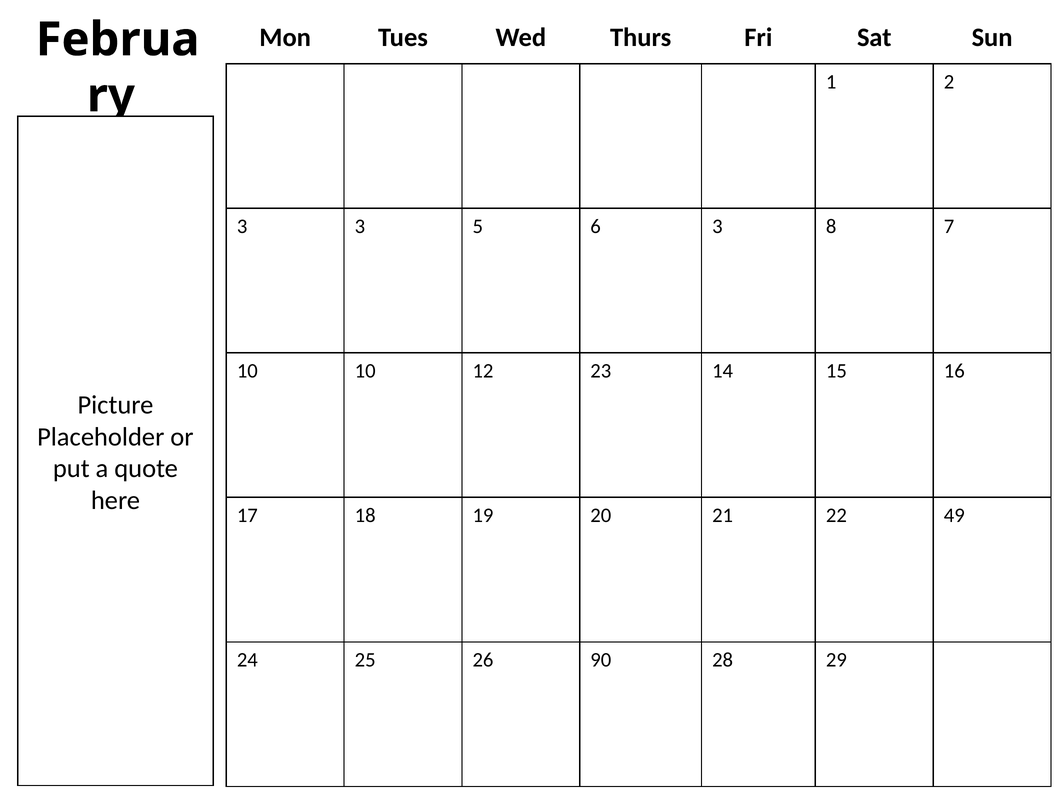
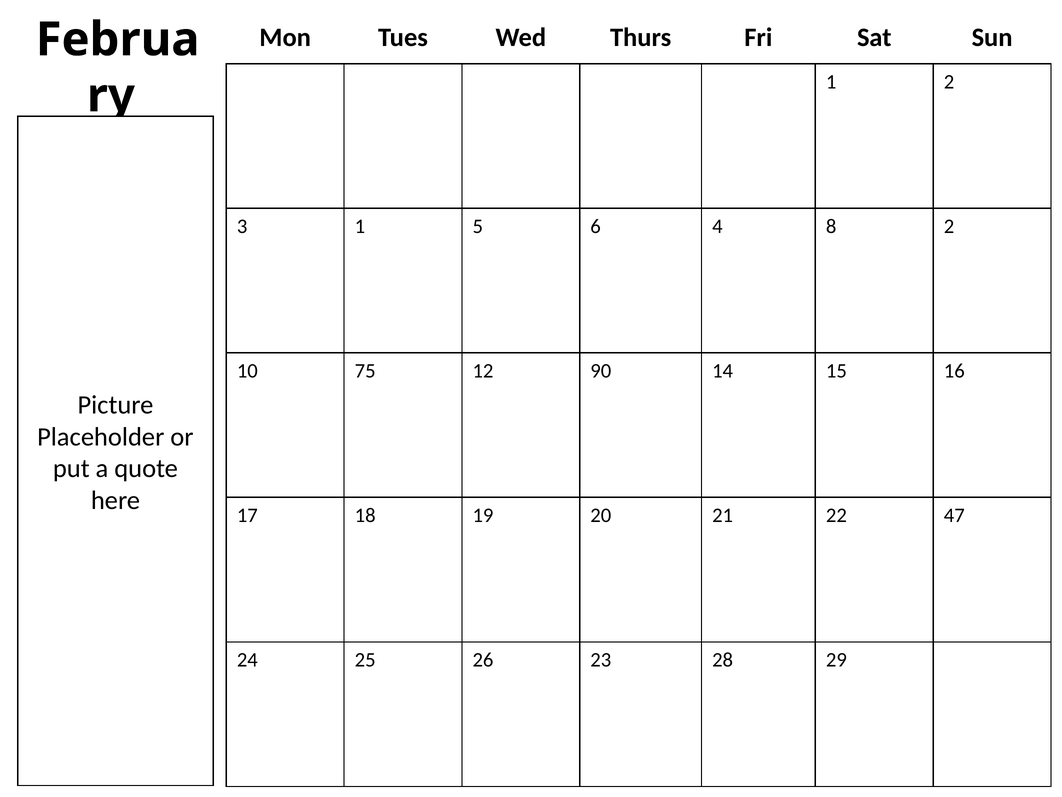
3 3: 3 -> 1 (360, 226)
6 3: 3 -> 4 (717, 226)
8 7: 7 -> 2 (949, 226)
10 10: 10 -> 75 (365, 371)
23: 23 -> 90 (601, 371)
49: 49 -> 47 (954, 515)
90: 90 -> 23 (601, 660)
